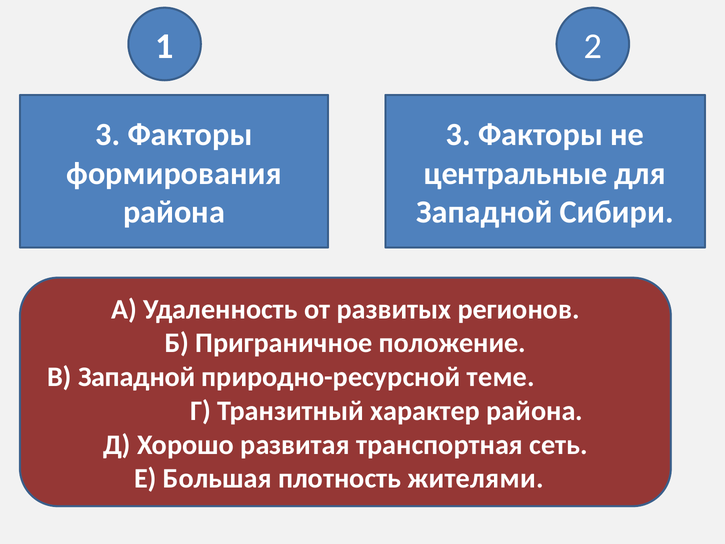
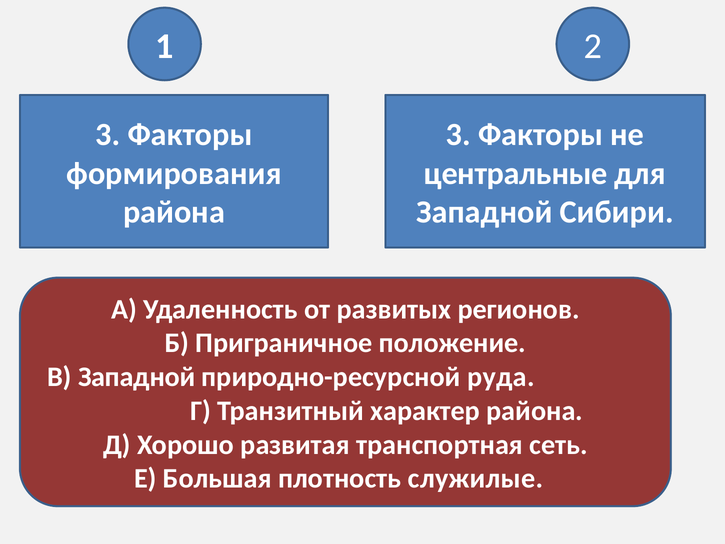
теме: теме -> руда (501, 377)
жителями: жителями -> служилые (476, 478)
